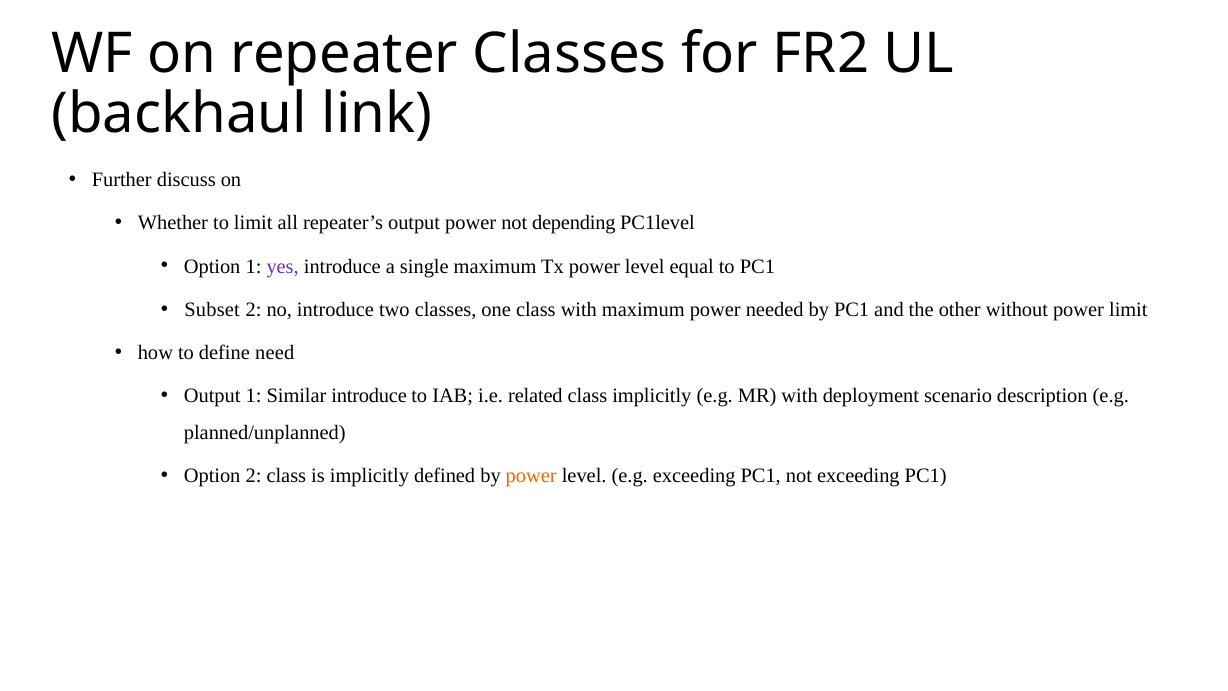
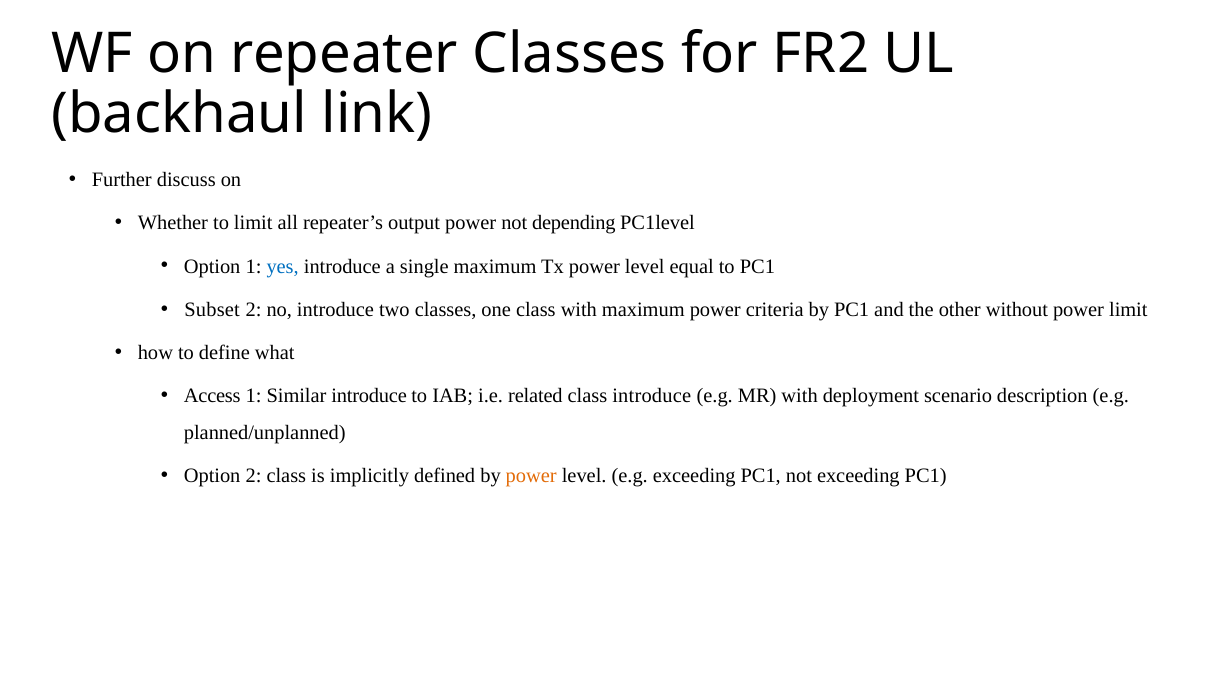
yes colour: purple -> blue (283, 266)
needed: needed -> criteria (775, 309)
need: need -> what (275, 353)
Output: Output -> Access (212, 396)
class implicitly: implicitly -> introduce (652, 396)
